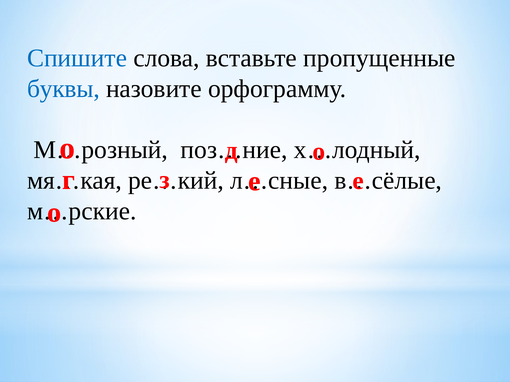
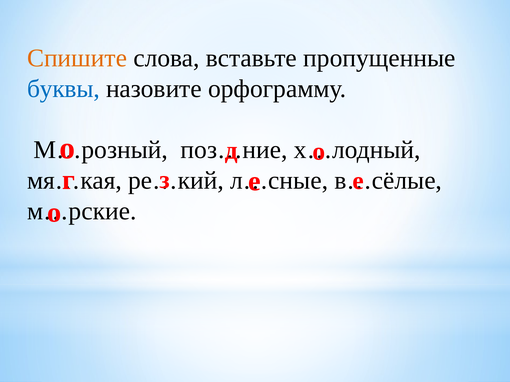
Спишите colour: blue -> orange (77, 58)
